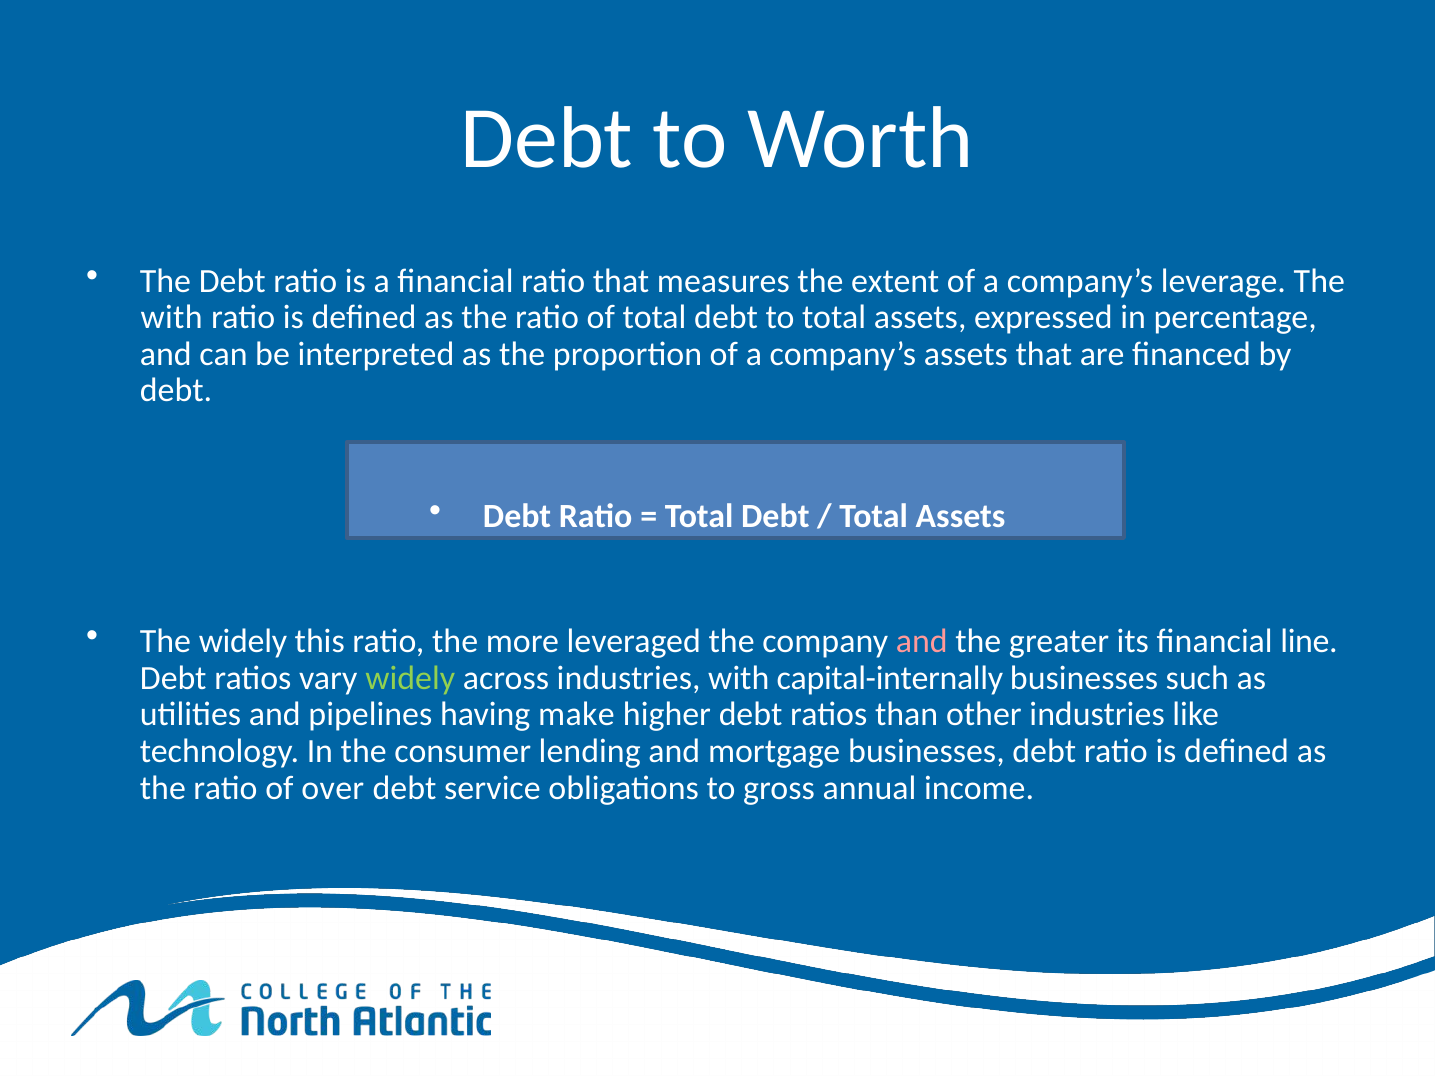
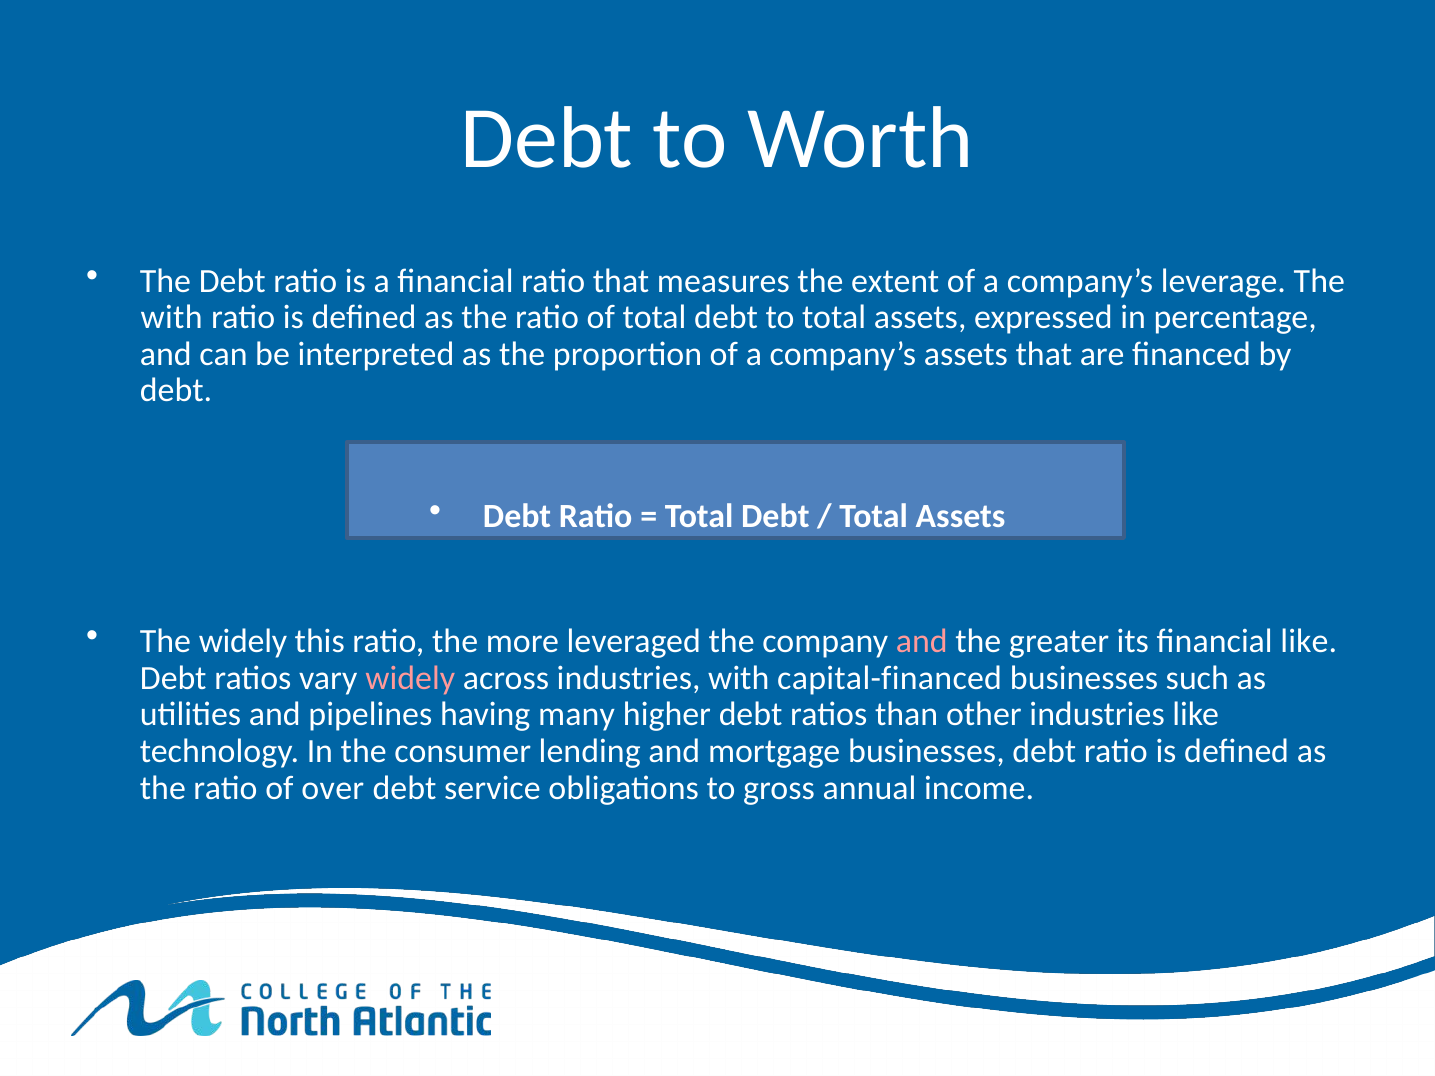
financial line: line -> like (1309, 642)
widely colour: light green -> pink (410, 678)
capital-internally: capital-internally -> capital-financed (890, 678)
make: make -> many (577, 715)
